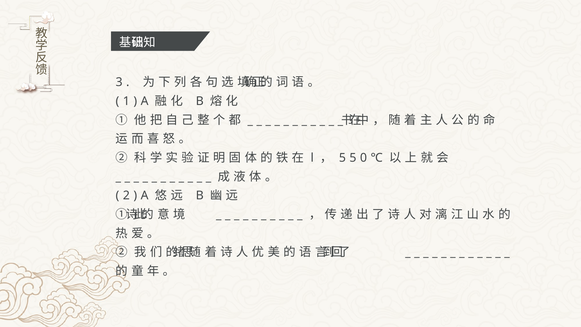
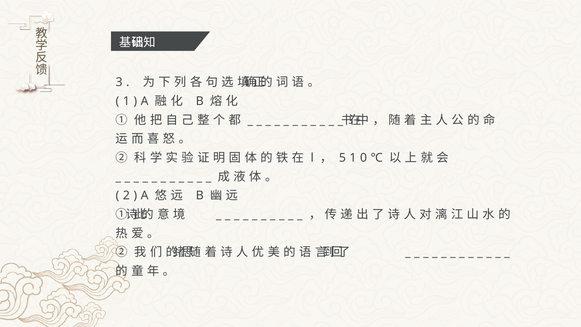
5: 5 -> 1 (353, 158)
